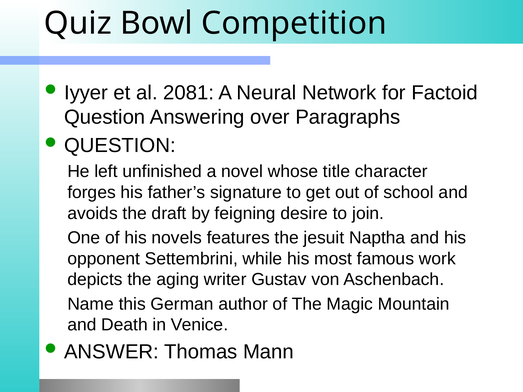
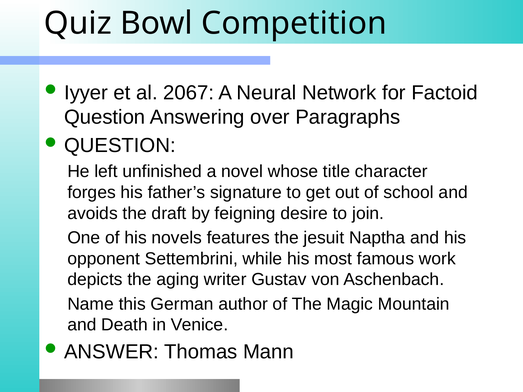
2081: 2081 -> 2067 (189, 93)
